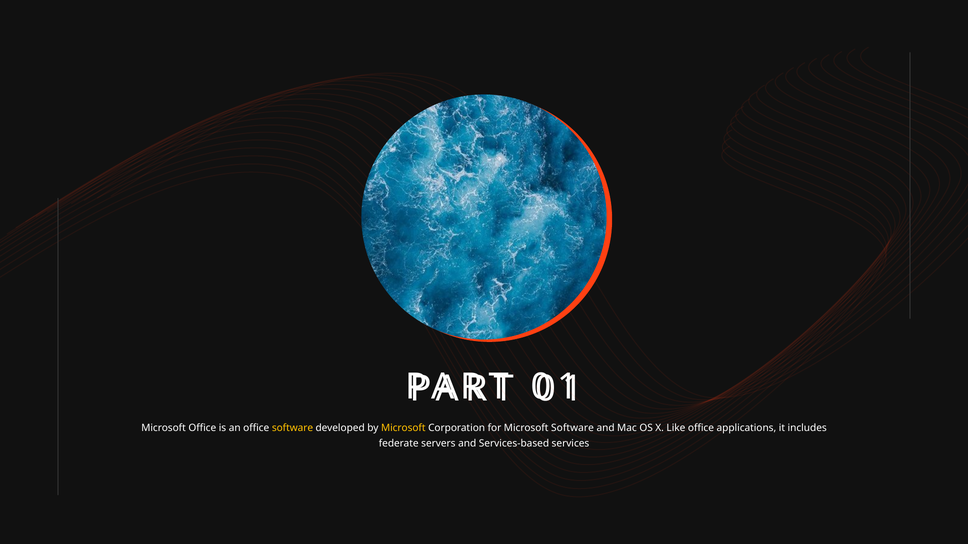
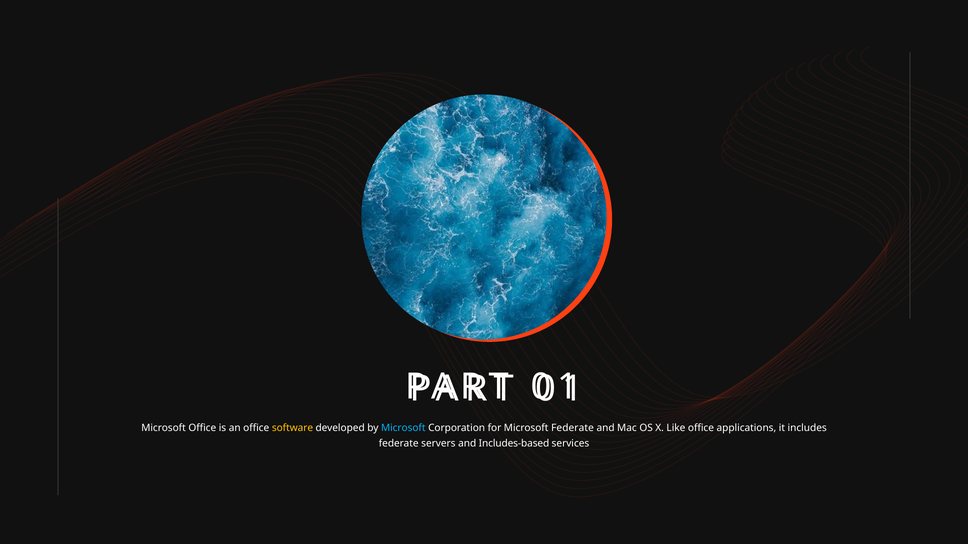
Microsoft colour: yellow -> light blue (403, 428)
Microsoft Software: Software -> Federate (572, 428)
Services-based: Services-based -> Includes-based (514, 444)
